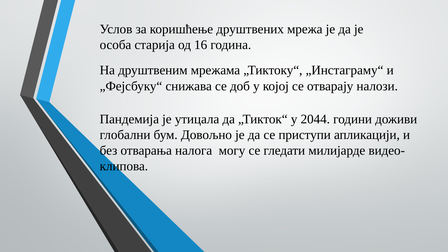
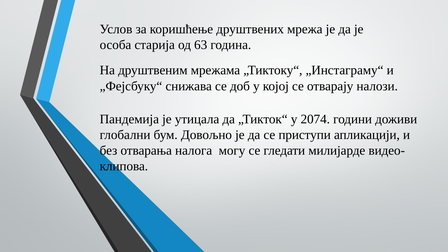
16: 16 -> 63 (201, 45)
2044: 2044 -> 2074 (315, 119)
